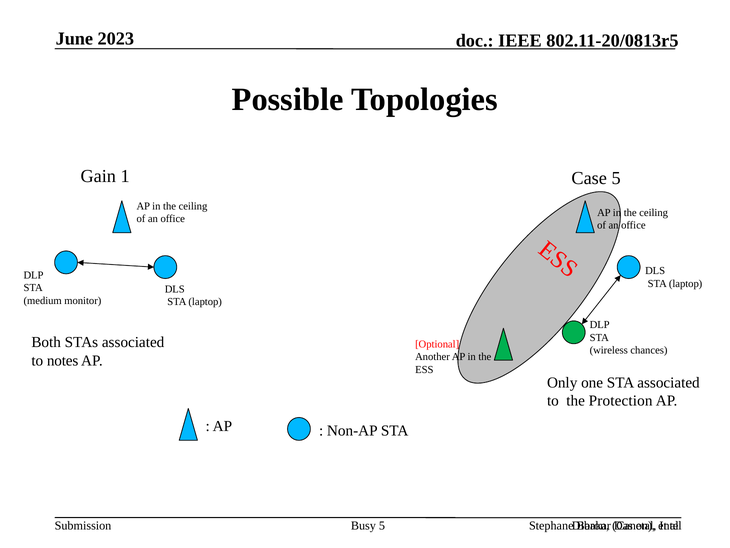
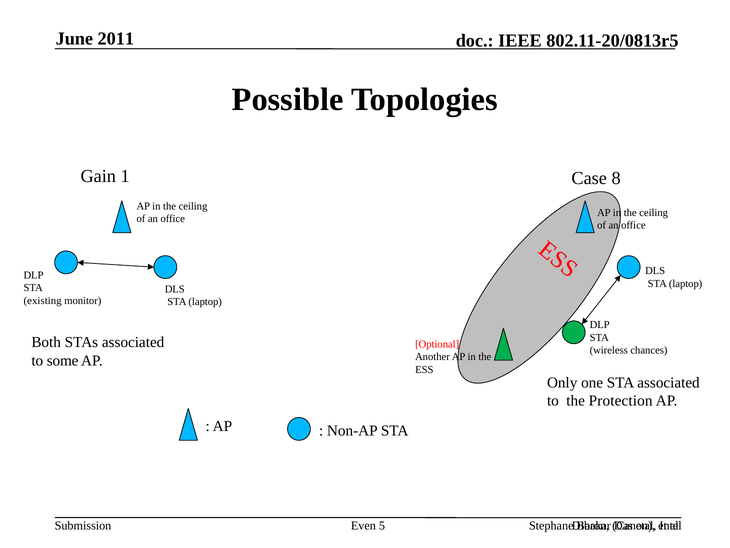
2023: 2023 -> 2011 (116, 39)
Case 5: 5 -> 8 (616, 178)
medium: medium -> existing (43, 300)
notes: notes -> some (63, 360)
Busy: Busy -> Even (363, 525)
